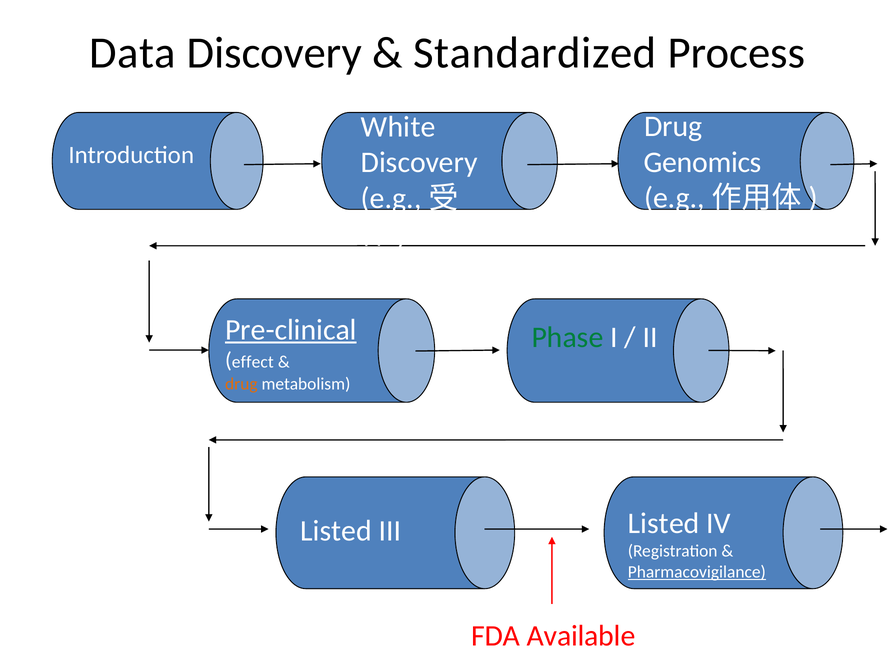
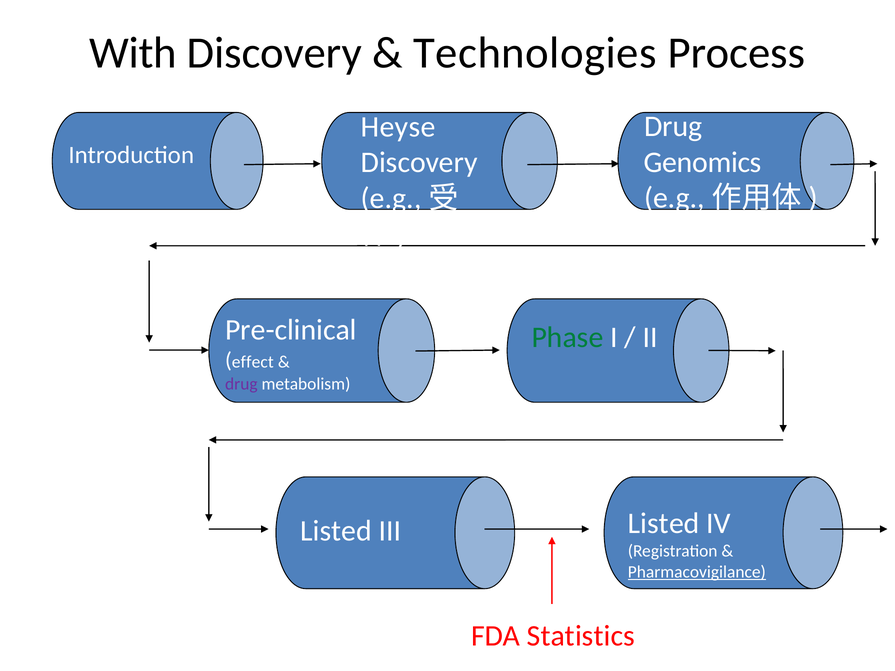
Data: Data -> With (133, 53)
Standardized: Standardized -> Technologies (535, 53)
White: White -> Heyse (398, 127)
Pre-clinical underline: present -> none (291, 330)
drug colour: orange -> purple (241, 384)
Available: Available -> Statistics (581, 636)
